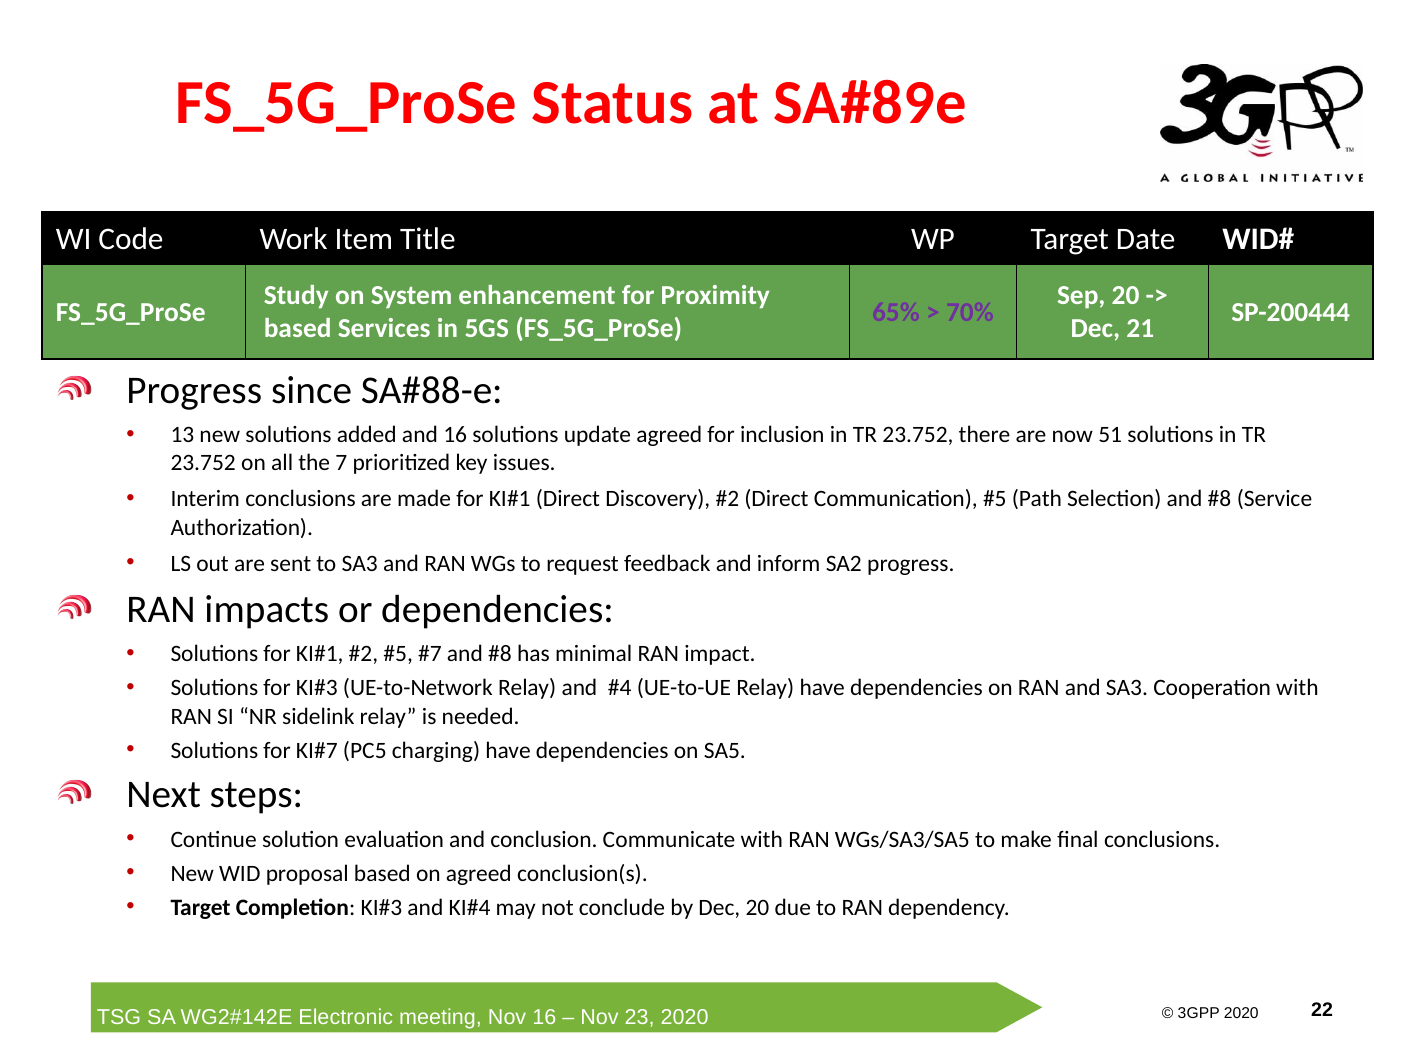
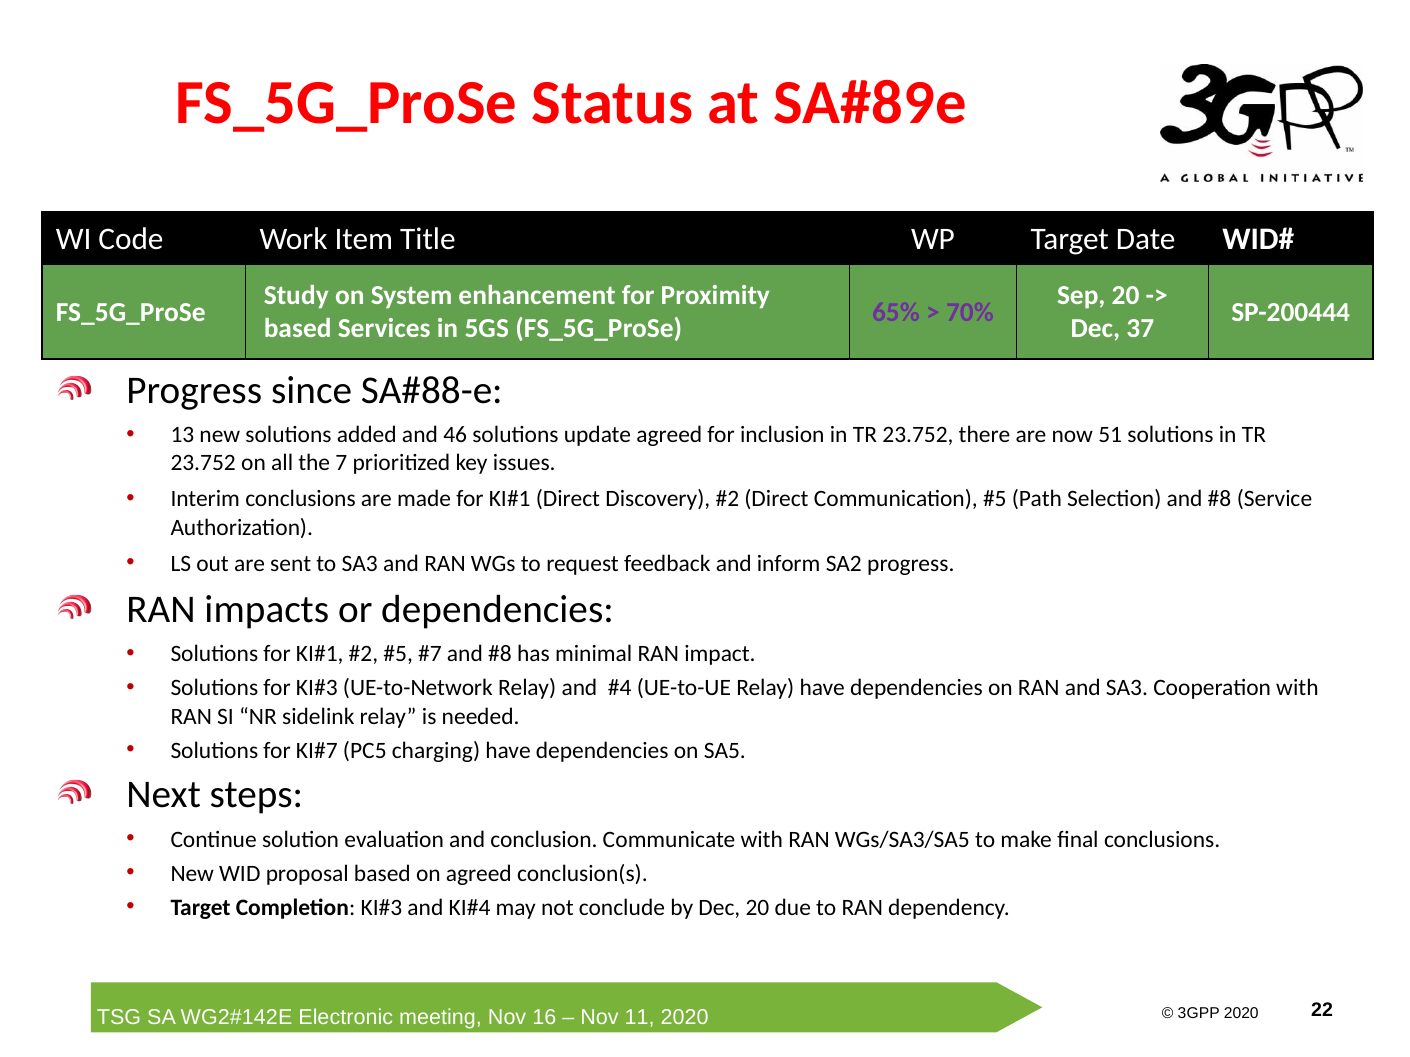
21: 21 -> 37 (1140, 329)
and 16: 16 -> 46 (455, 435)
23: 23 -> 11 (640, 1018)
